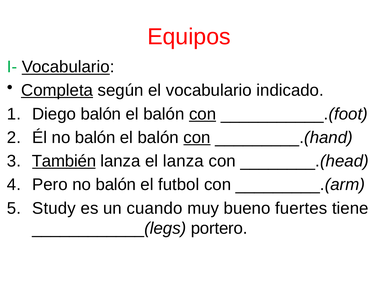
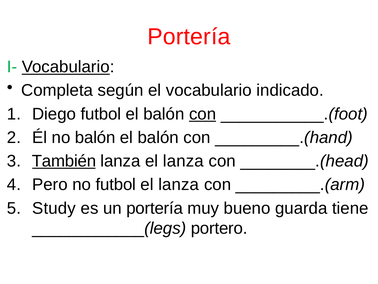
Equipos: Equipos -> Portería (189, 37)
Completa underline: present -> none (57, 90)
Diego balón: balón -> futbol (101, 114)
con underline: present -> none (197, 137)
Pero no balón: balón -> futbol (116, 184)
futbol: futbol -> lanza (179, 184)
un cuando: cuando -> portería (155, 208)
fuertes: fuertes -> guarda (301, 208)
